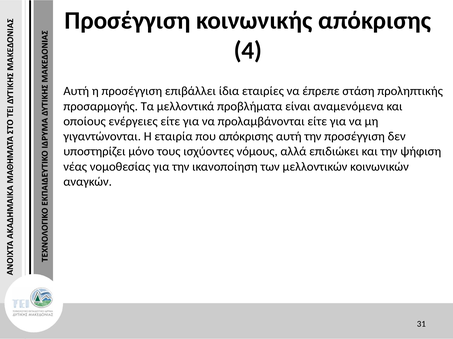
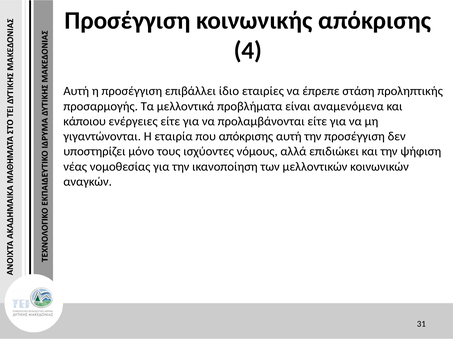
ίδια: ίδια -> ίδιο (229, 91)
οποίους: οποίους -> κάποιου (85, 122)
